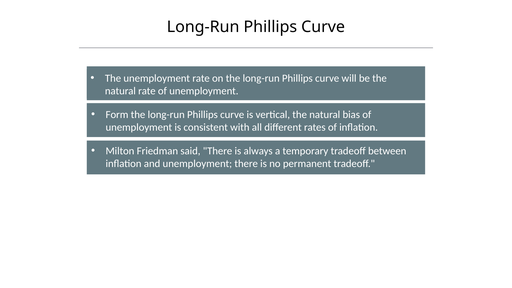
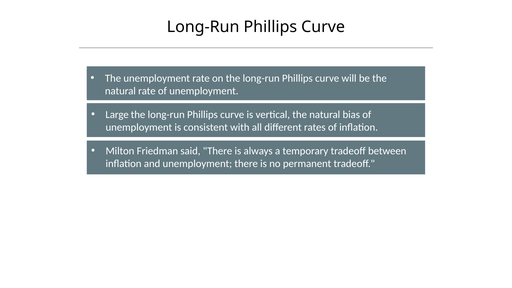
Form: Form -> Large (117, 115)
